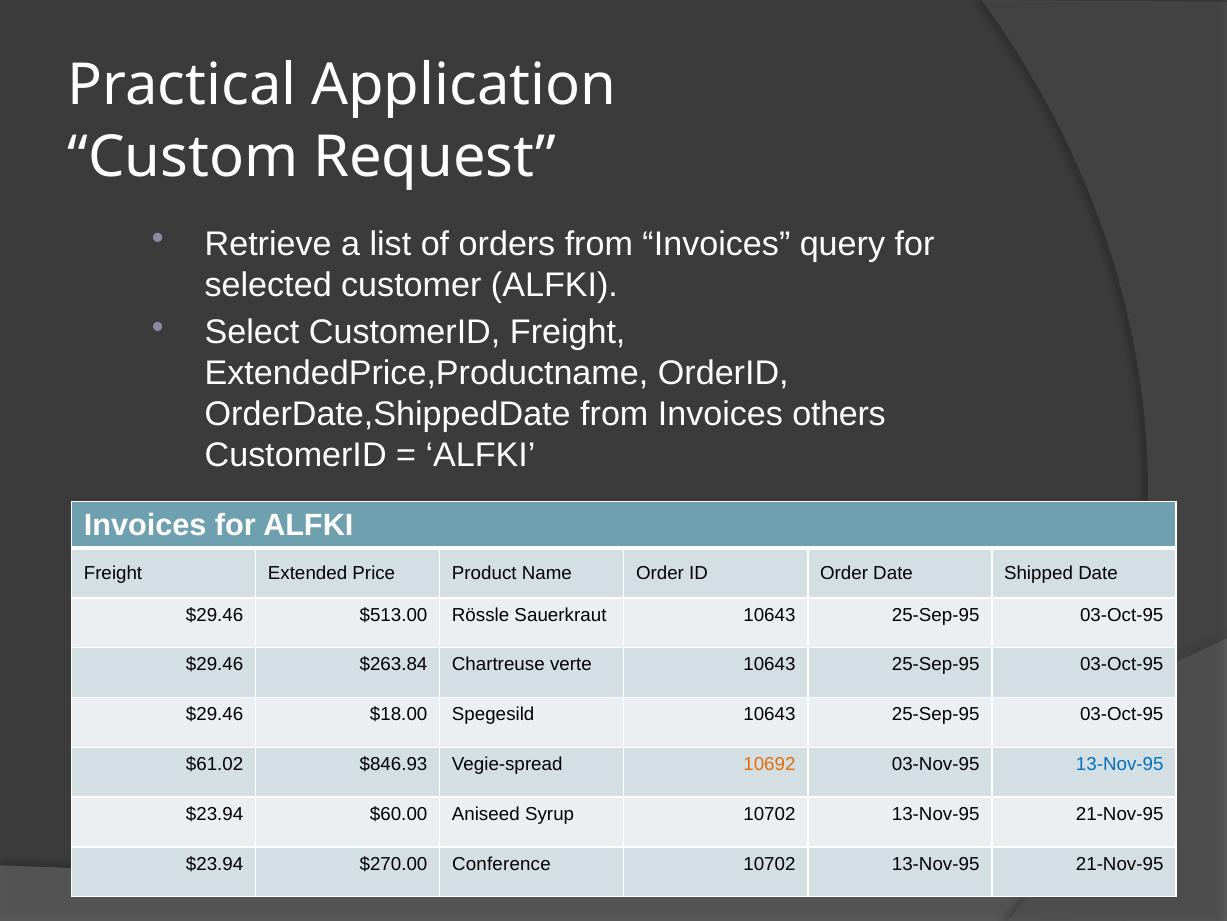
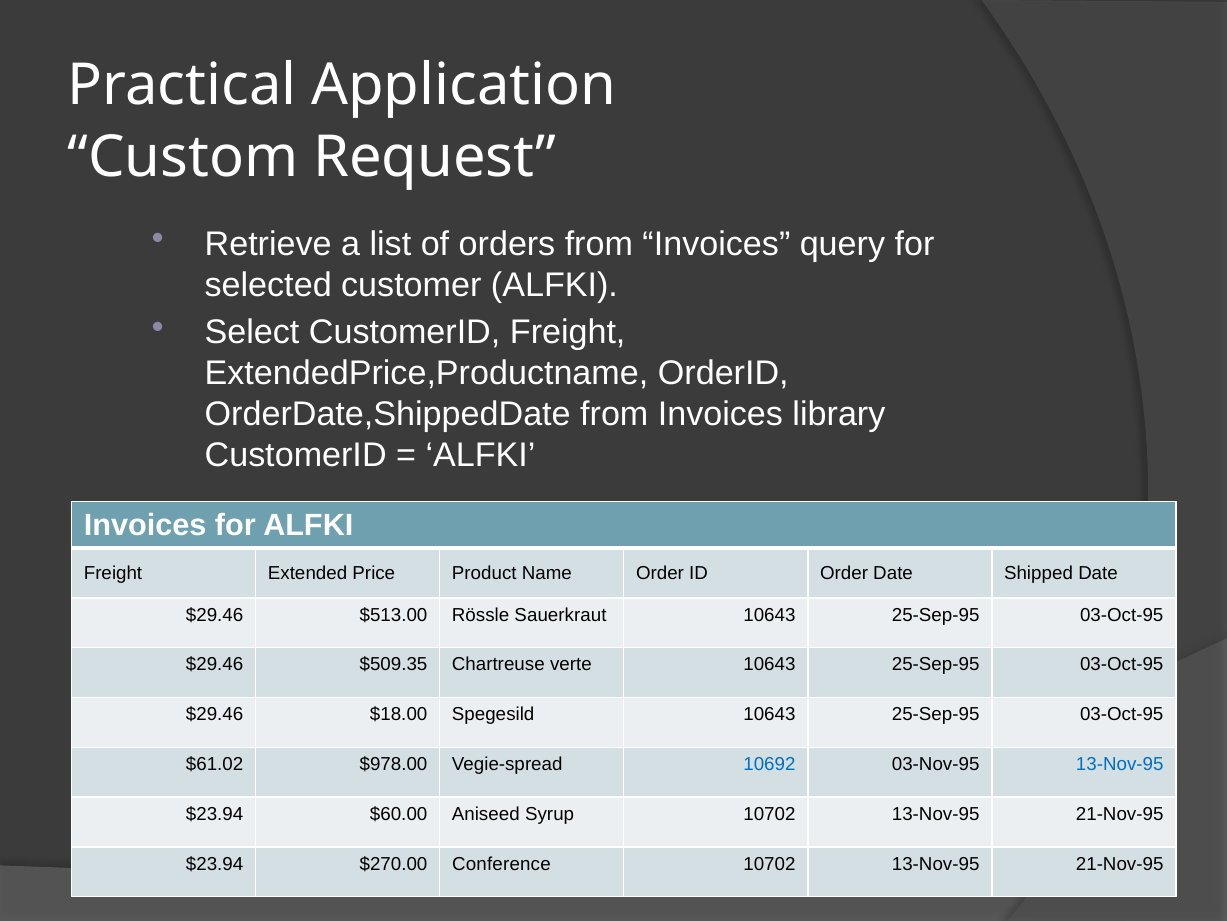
others: others -> library (839, 414)
$263.84: $263.84 -> $509.35 (393, 664)
$846.93: $846.93 -> $978.00 (393, 764)
10692 colour: orange -> blue (769, 764)
